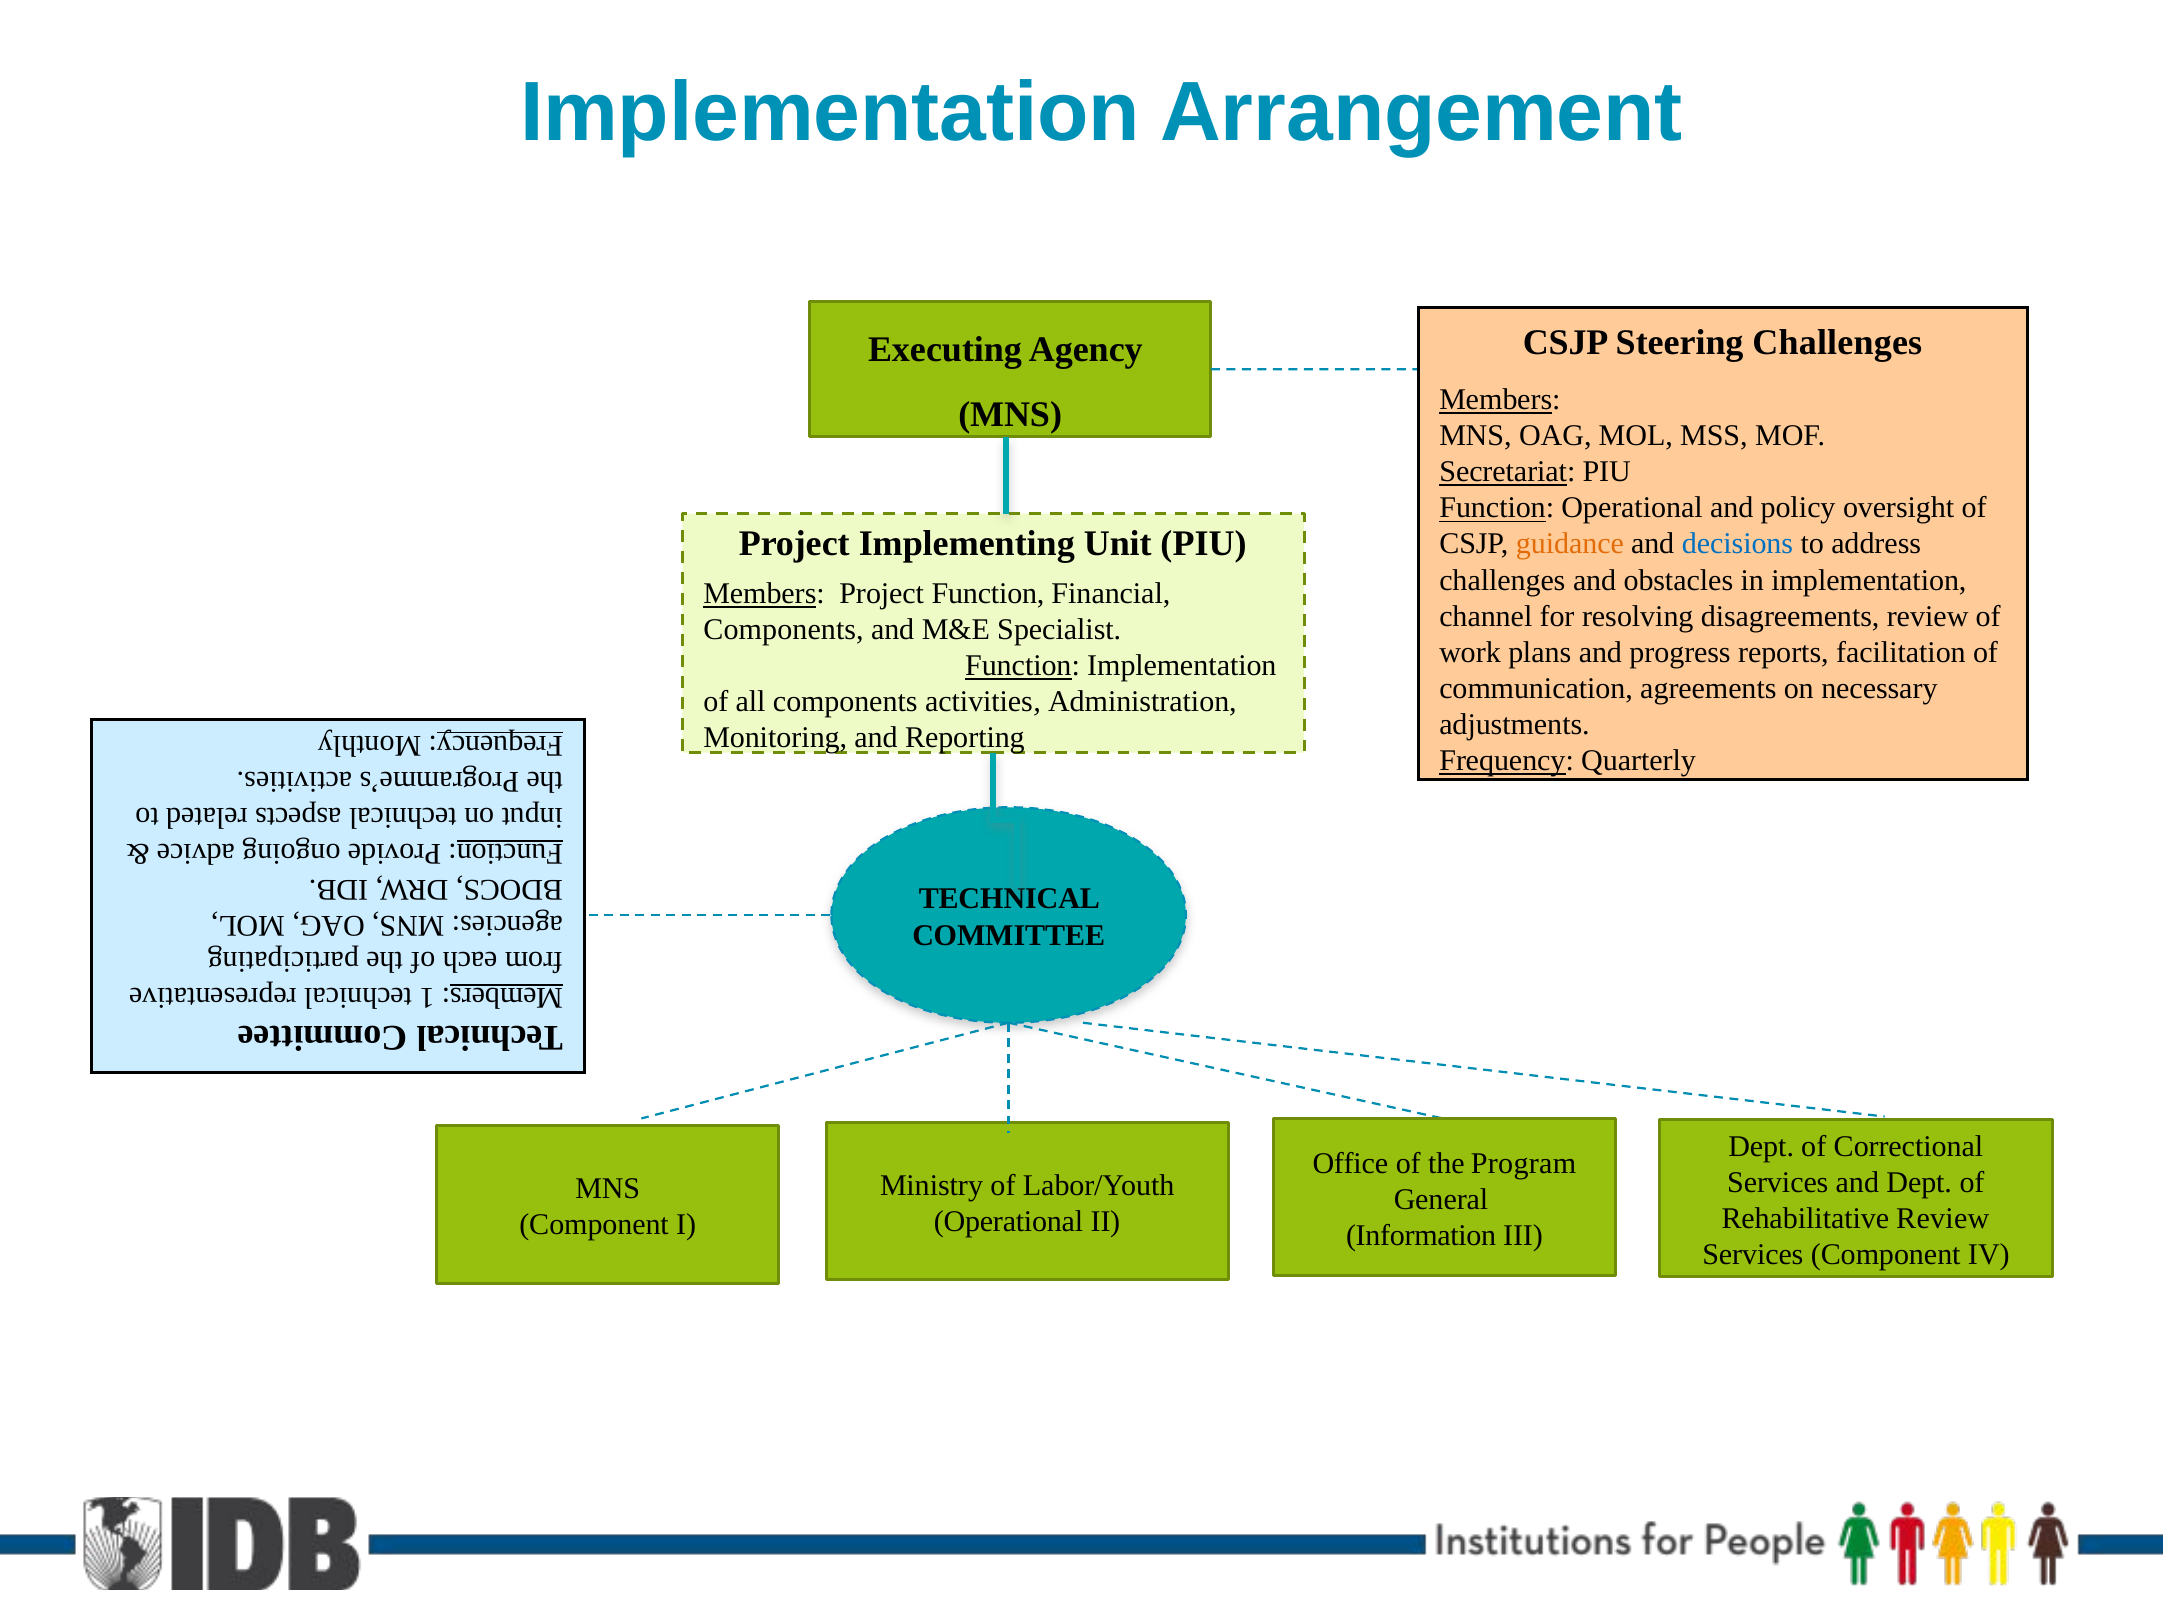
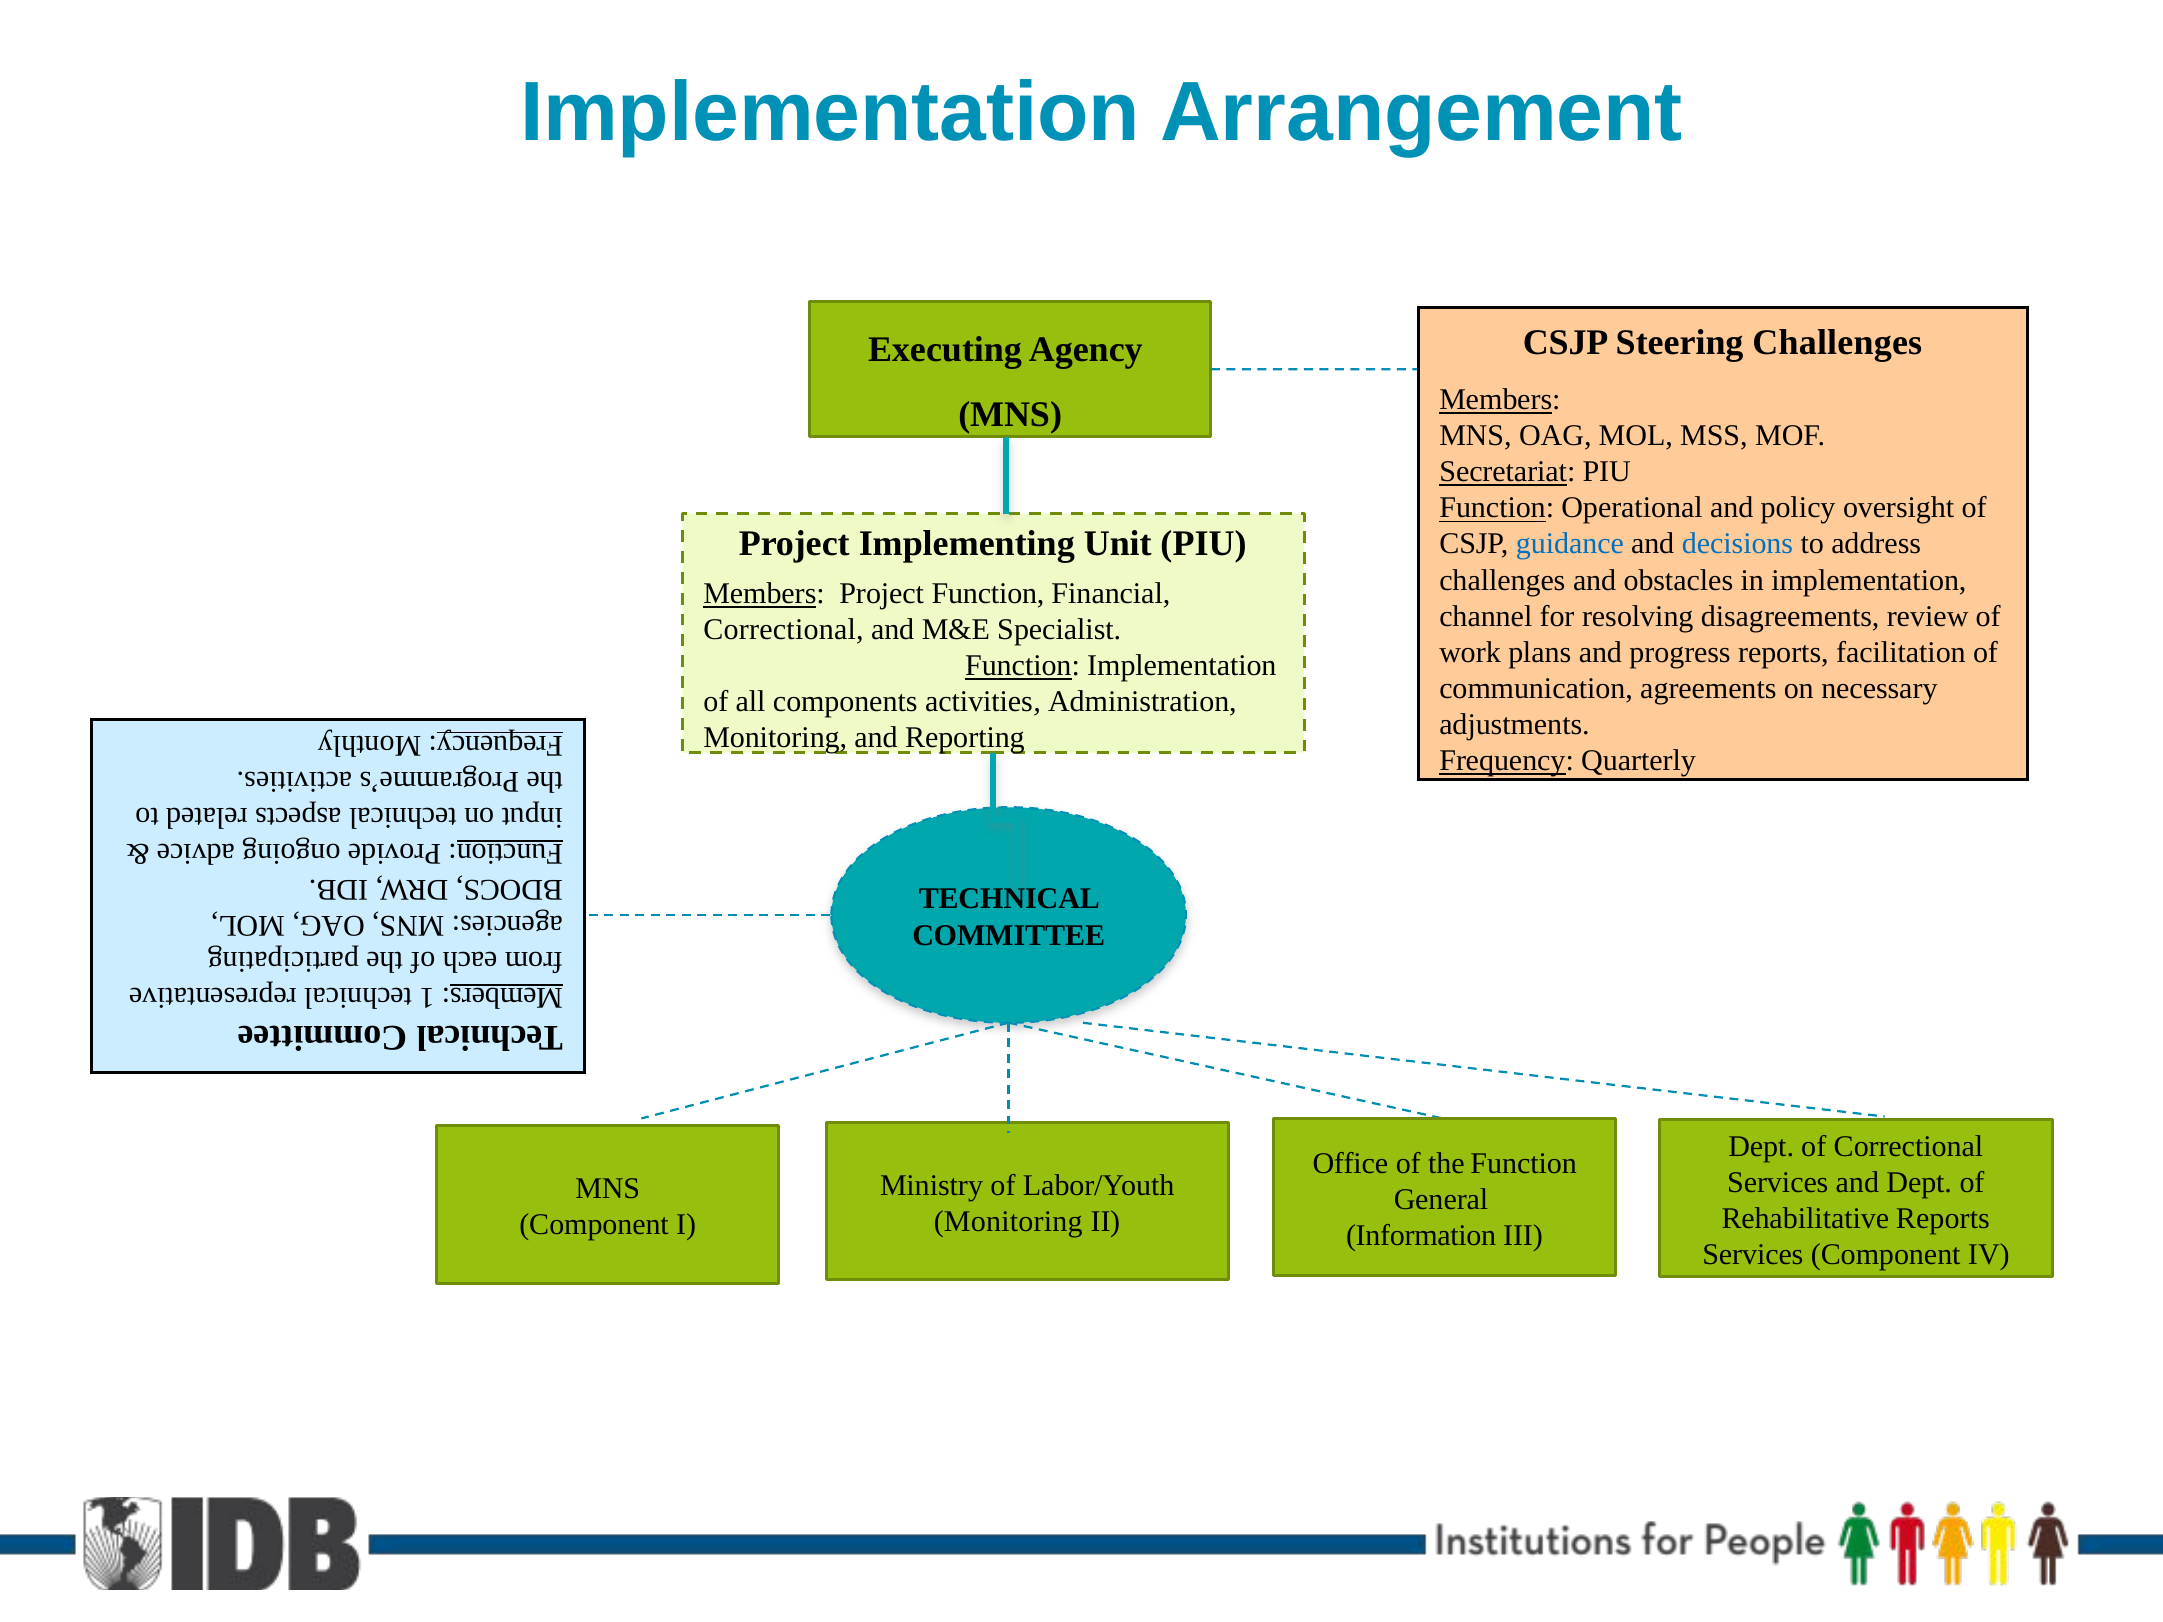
guidance colour: orange -> blue (1570, 544)
Components: Components -> Correctional (784, 630)
the Program: Program -> Function (1524, 1163)
Rehabilitative Review: Review -> Reports (1943, 1219)
Operational: Operational -> Monitoring (1008, 1221)
